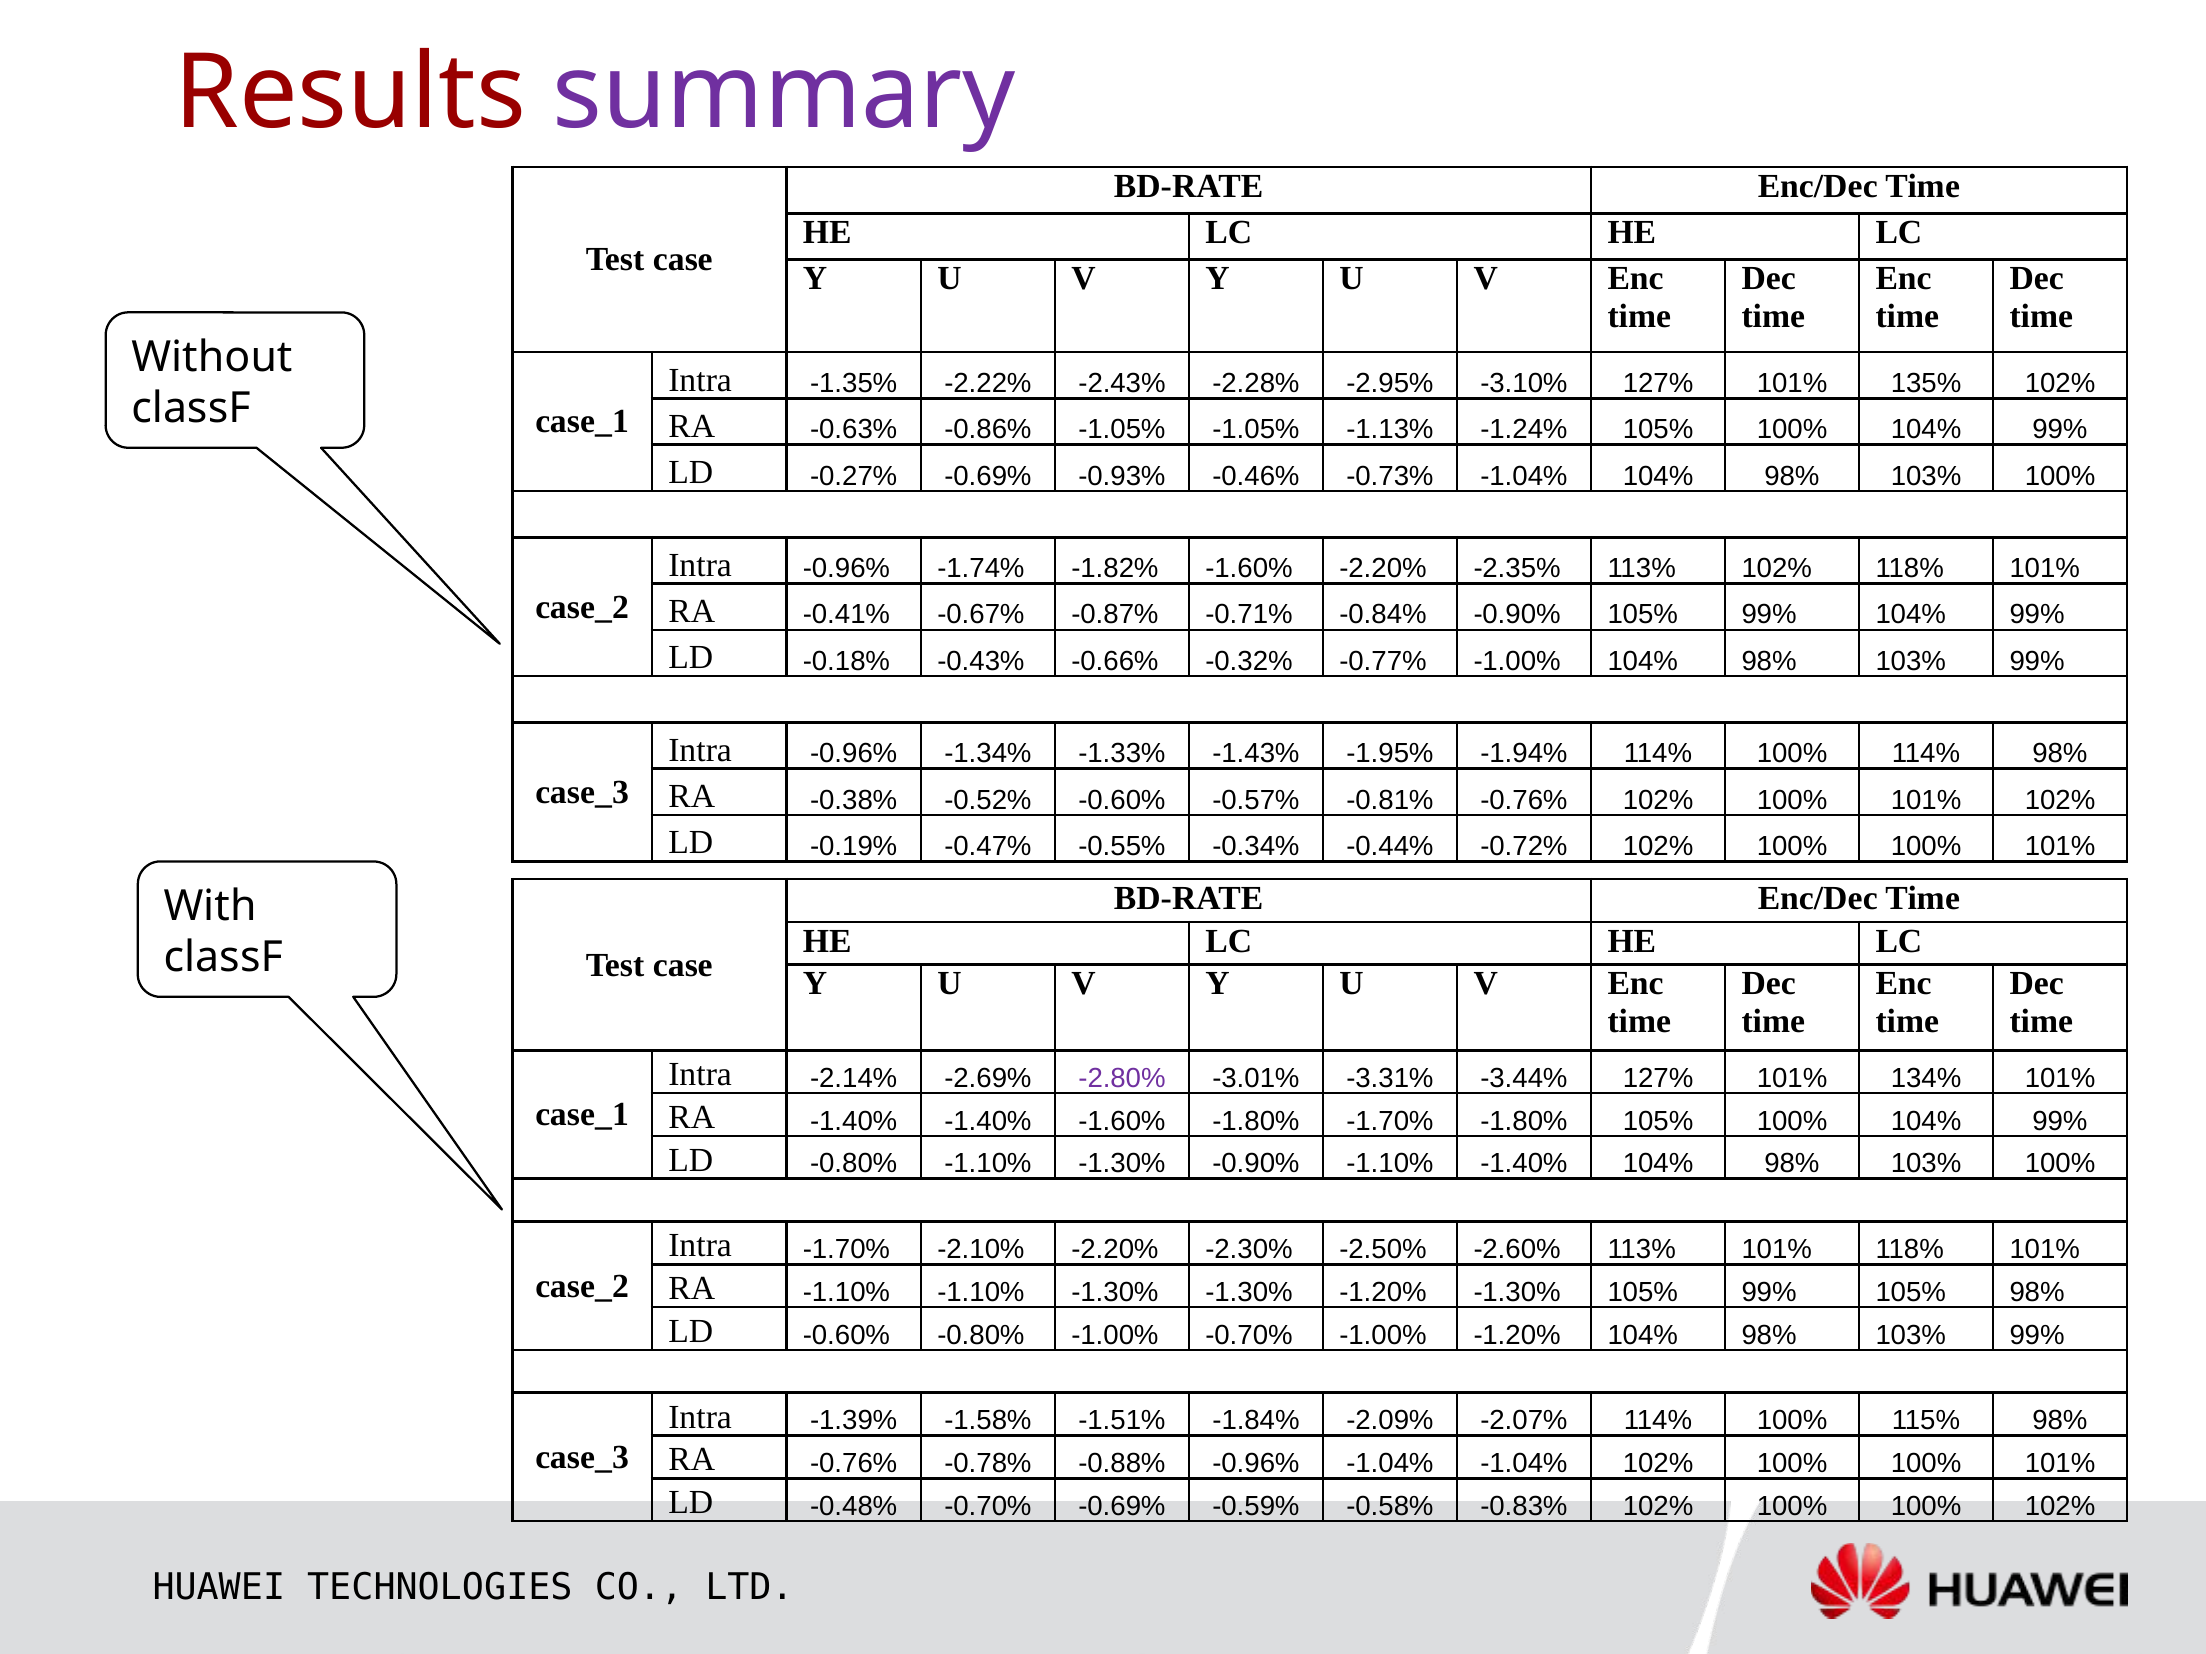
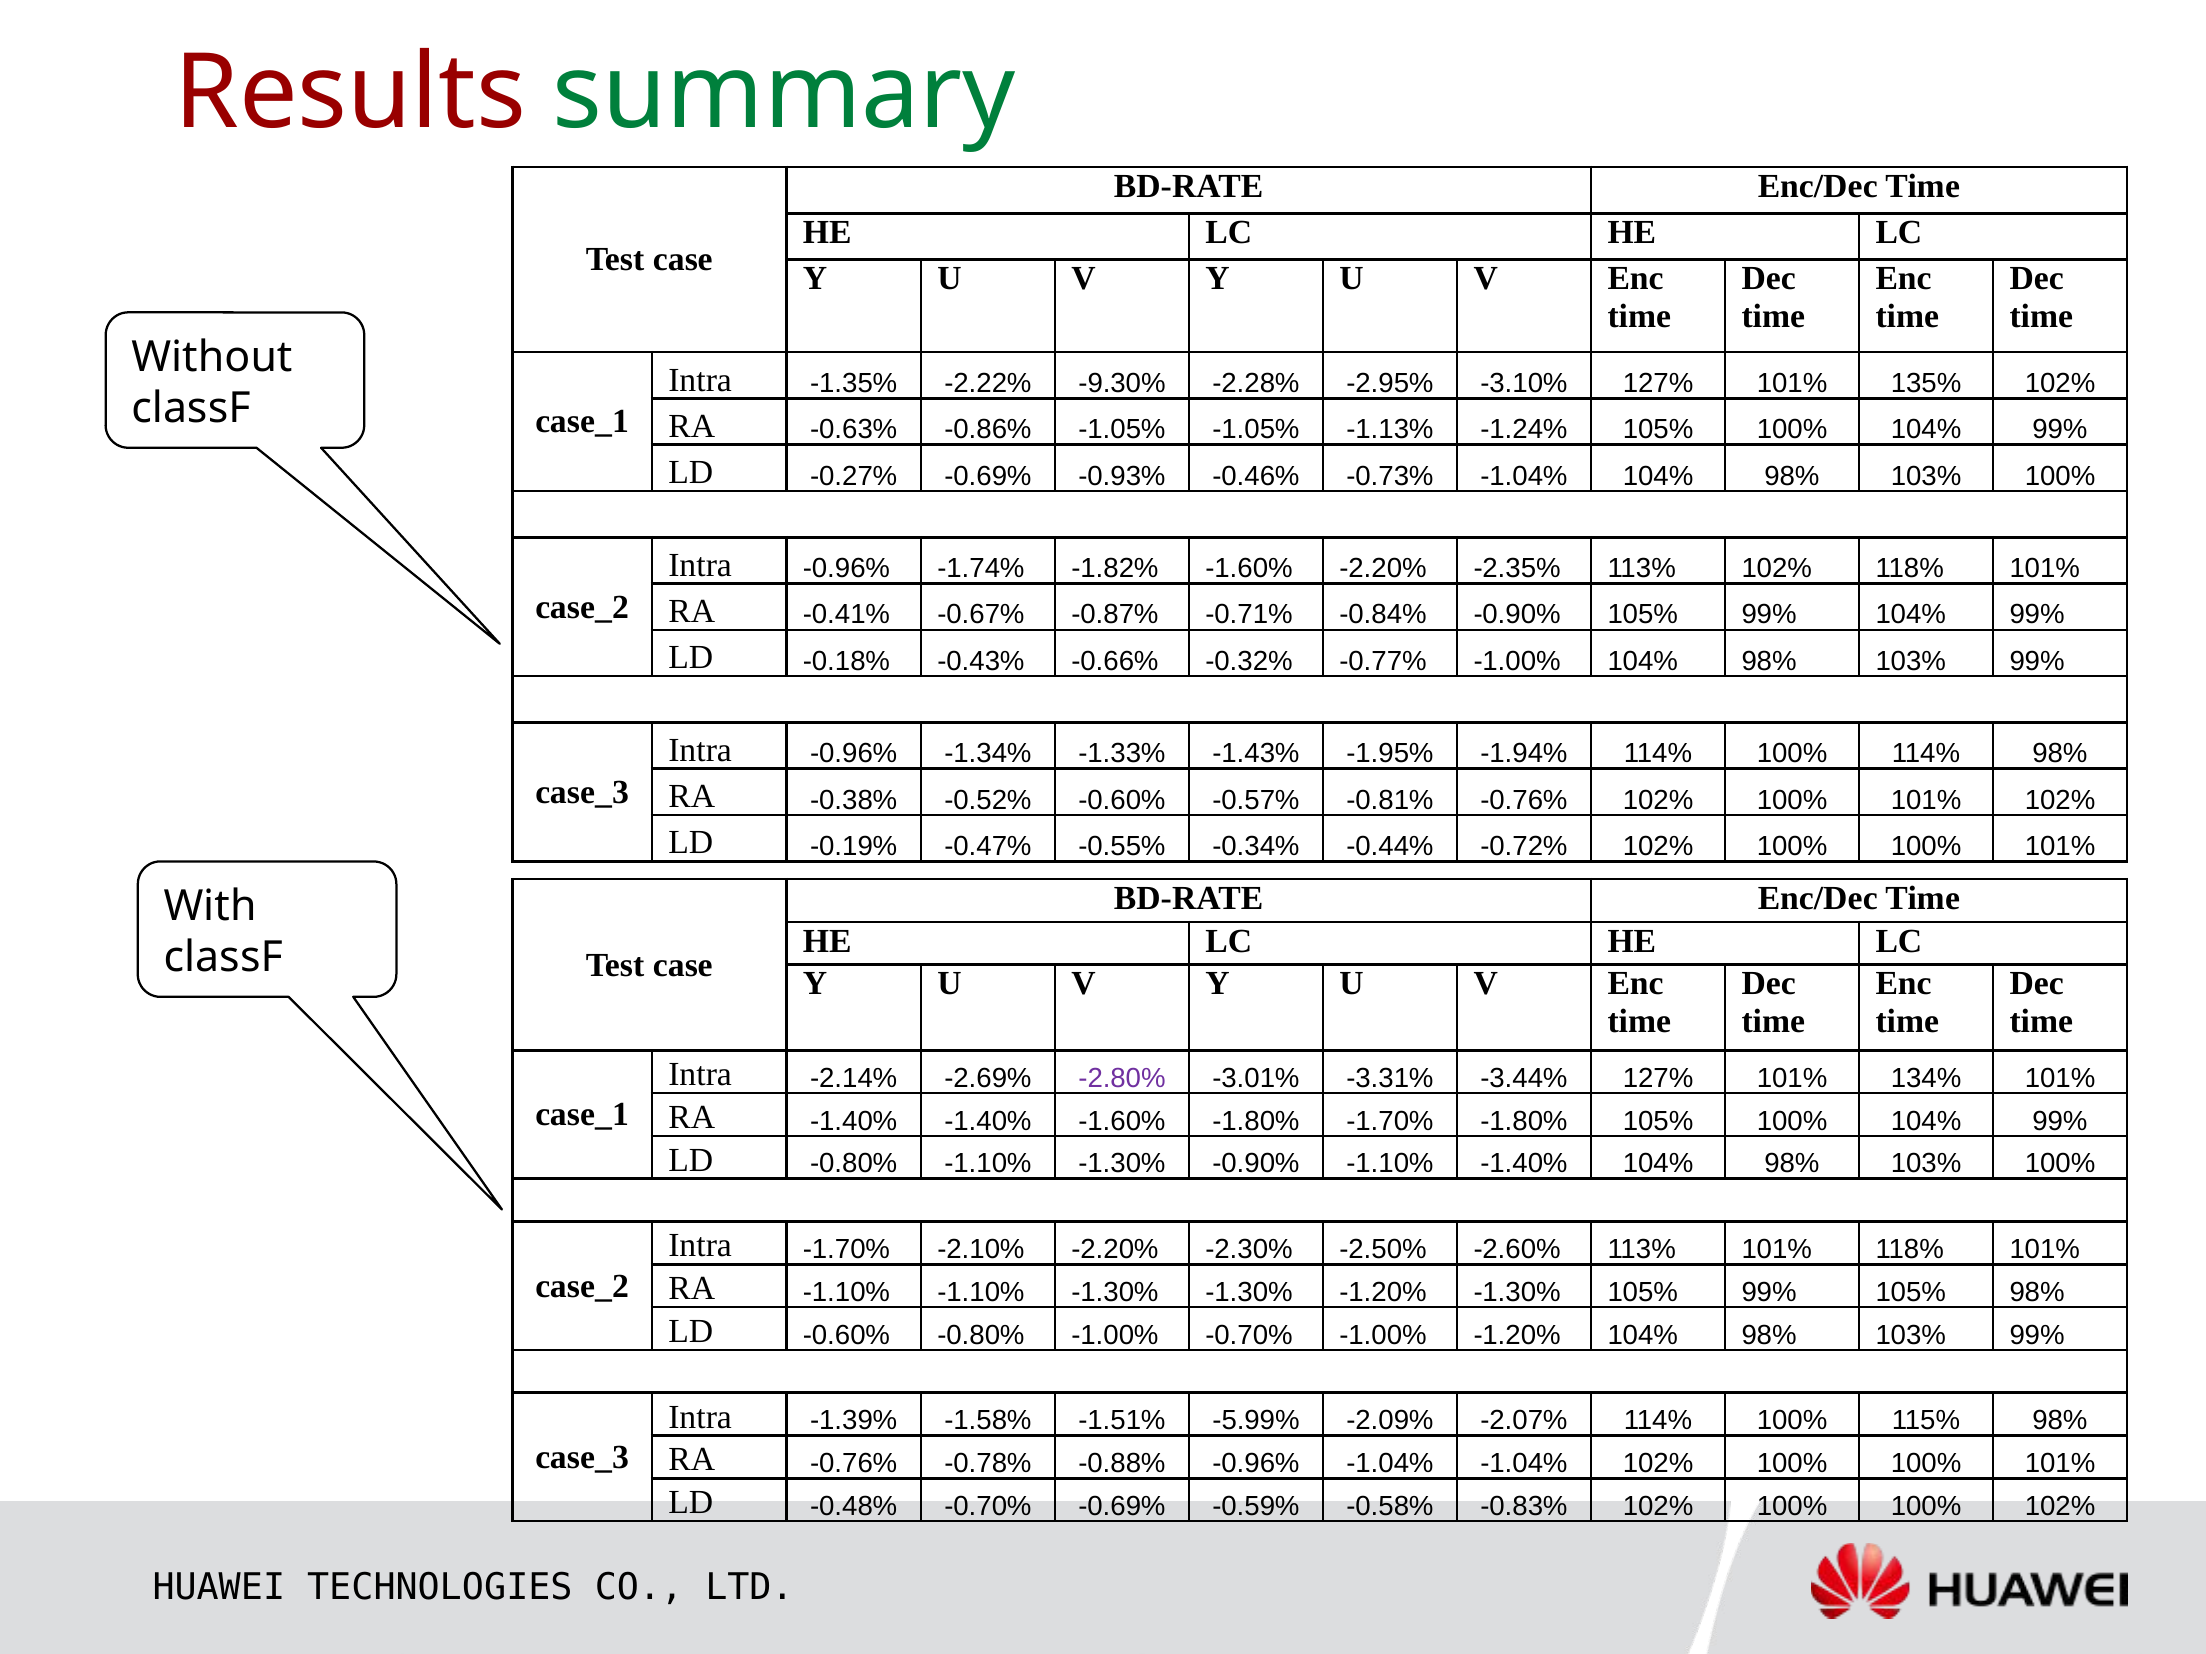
summary colour: purple -> green (784, 93)
-2.43%: -2.43% -> -9.30% (1122, 384)
-1.84%: -1.84% -> -5.99% (1256, 1421)
